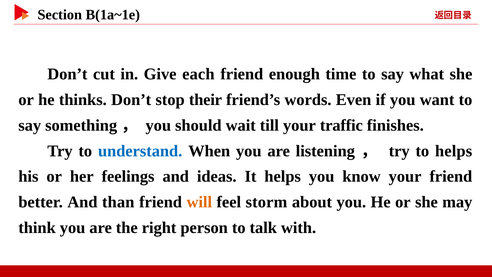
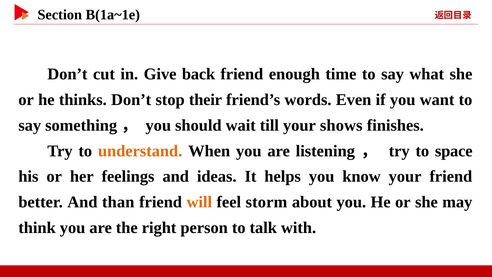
each: each -> back (199, 74)
traffic: traffic -> shows (341, 125)
understand colour: blue -> orange (140, 151)
to helps: helps -> space (454, 151)
